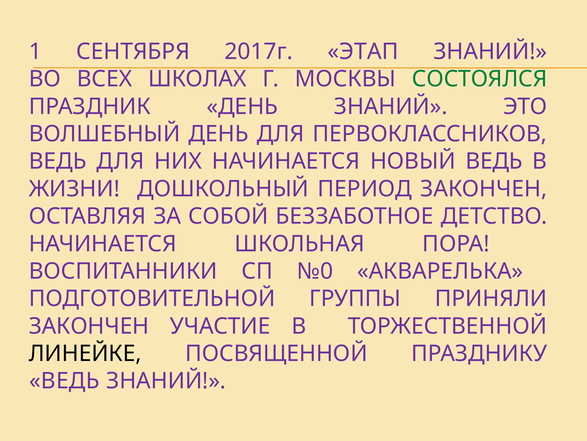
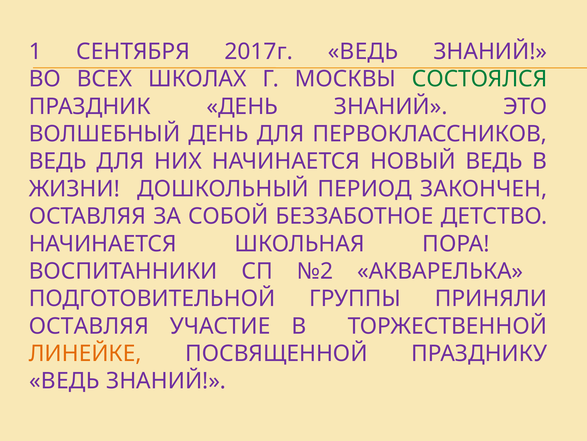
2017г ЭТАП: ЭТАП -> ВЕДЬ (363, 52)
№0: №0 -> №2 (315, 271)
ЗАКОНЧЕН: ЗАКОНЧЕН -> ОСТАВЛЯЯ (89, 326)
ЛИНЕЙКЕ colour: black -> orange (85, 353)
